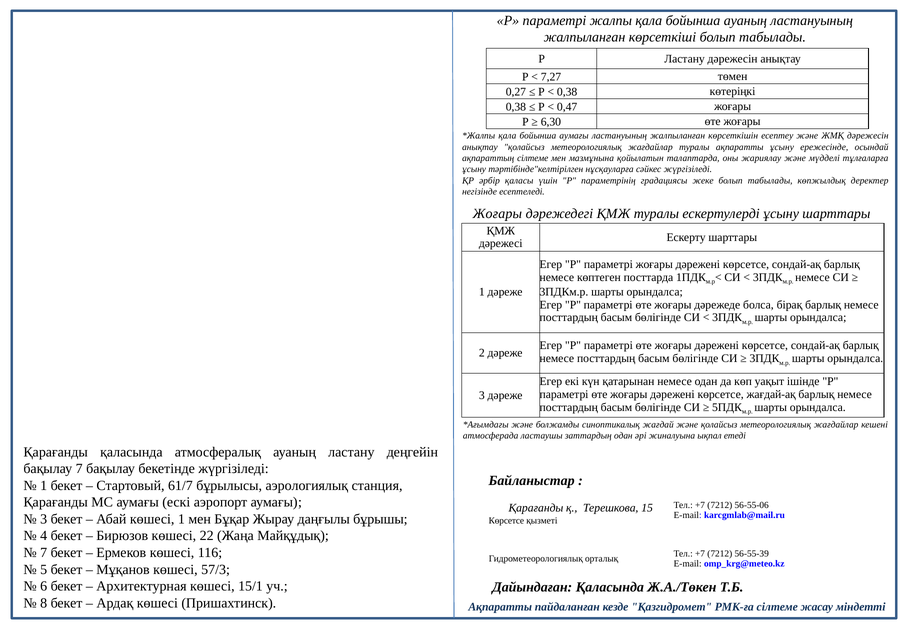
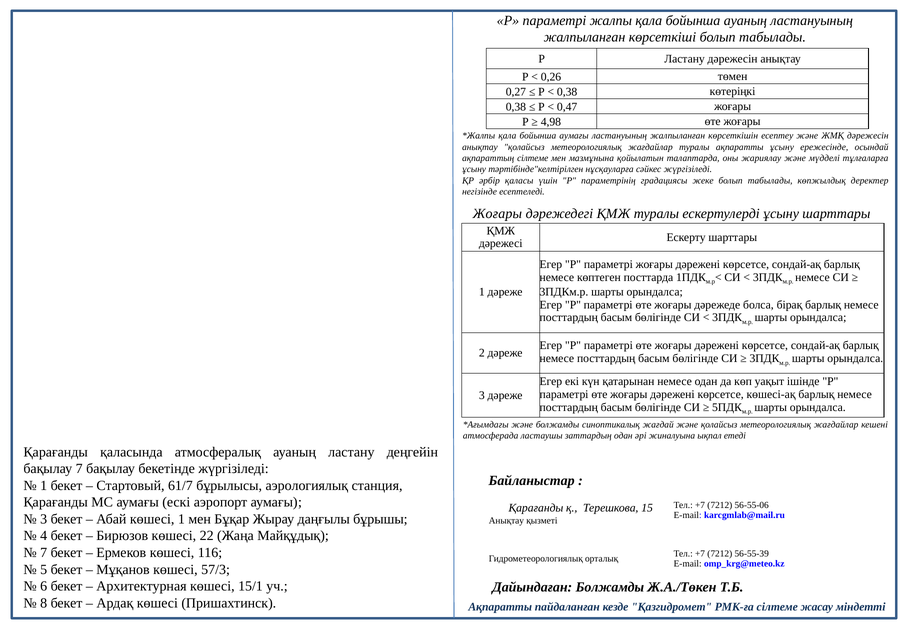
7,27: 7,27 -> 0,26 (551, 77)
6,30: 6,30 -> 4,98 (551, 122)
жағдай-ақ: жағдай-ақ -> көшесі-ақ (771, 394)
Көрсетсе: Көрсетсе -> Анықтау (506, 520)
Дайындаған Қаласында: Қаласында -> Болжамды (610, 587)
